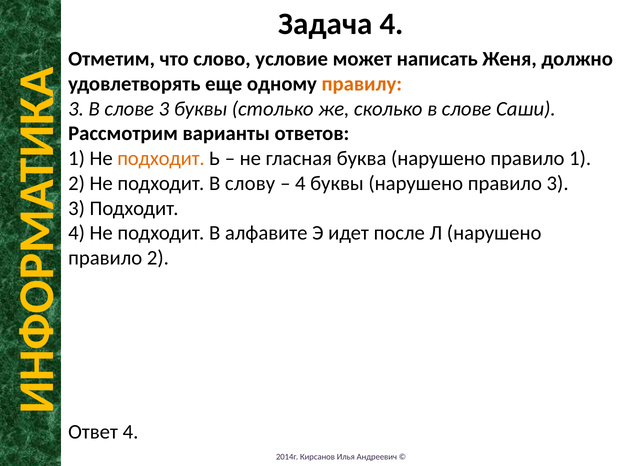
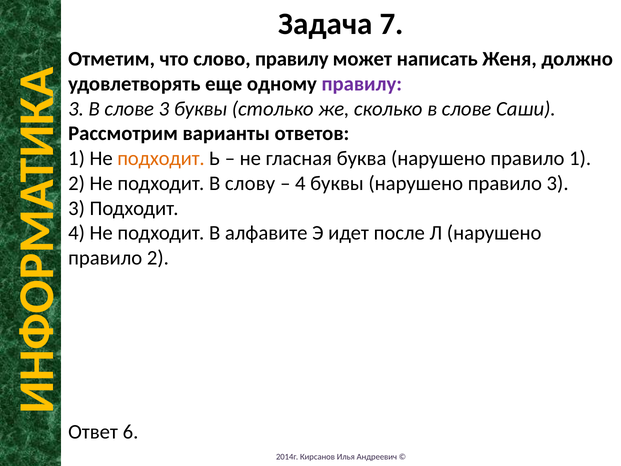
Задача 4: 4 -> 7 (392, 24)
слово условие: условие -> правилу (292, 59)
правилу colour: orange -> purple (362, 84)
Ответ 4: 4 -> 6 (131, 432)
